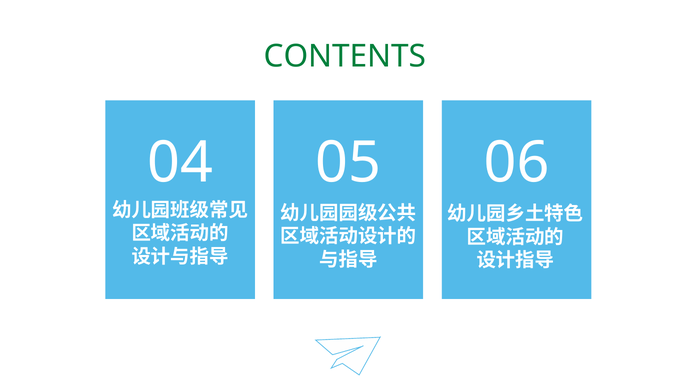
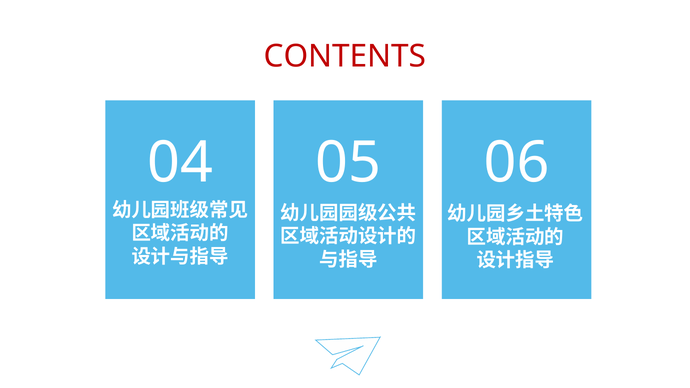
CONTENTS colour: green -> red (345, 56)
